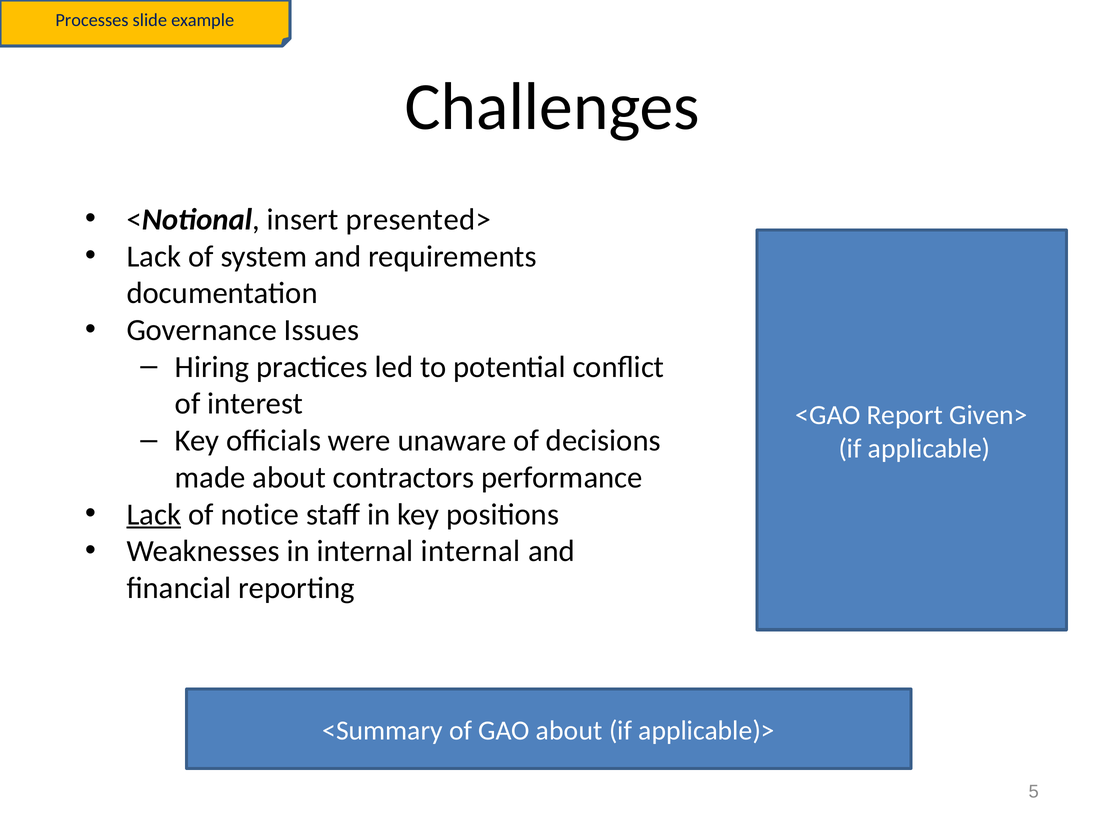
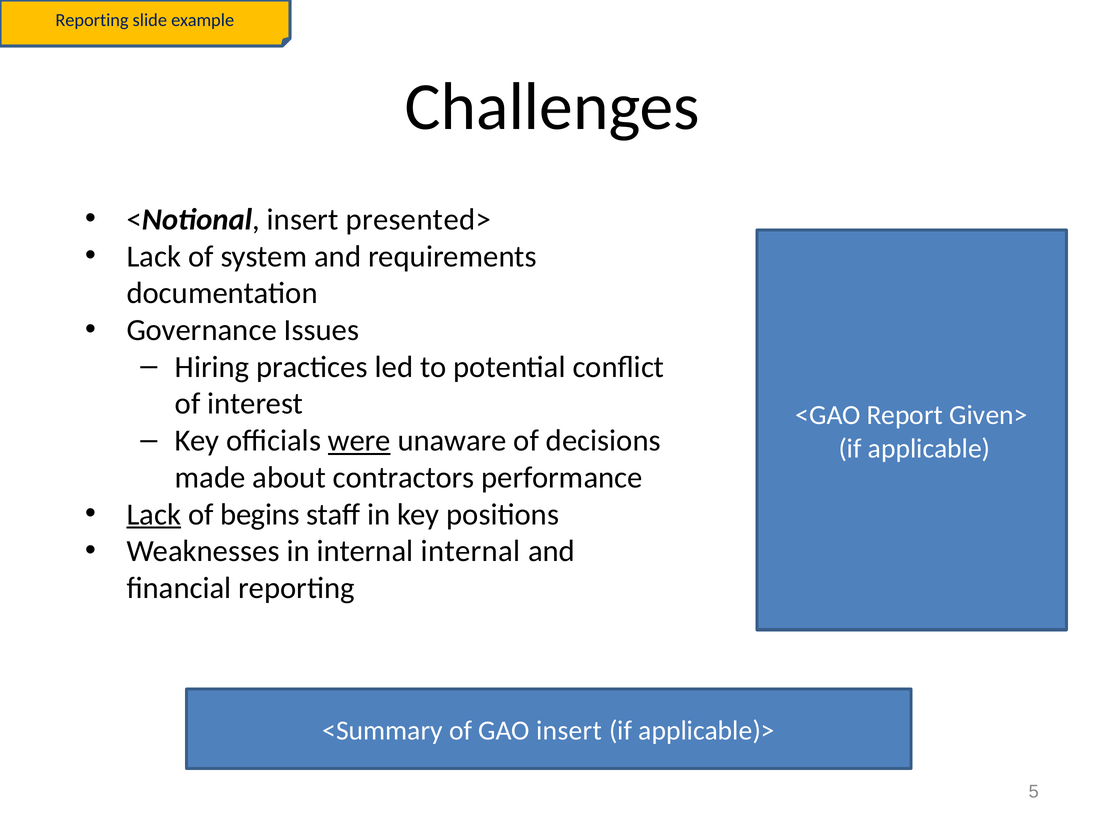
Processes: Processes -> Reporting (92, 20)
were underline: none -> present (359, 441)
notice: notice -> begins (260, 514)
GAO about: about -> insert (569, 730)
